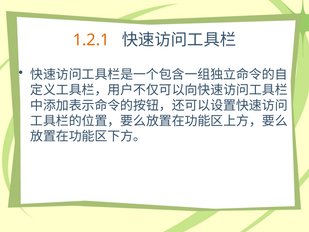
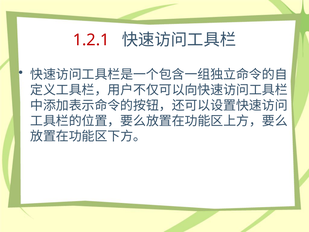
1.2.1 colour: orange -> red (91, 40)
